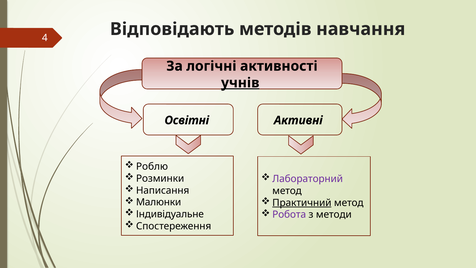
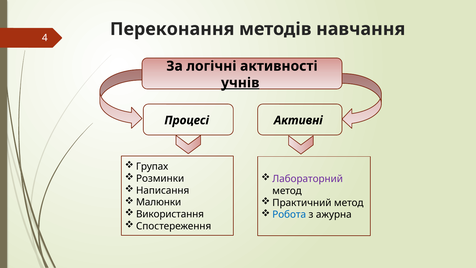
Відповідають: Відповідають -> Переконання (172, 29)
Освітні: Освітні -> Процесі (187, 120)
Роблю: Роблю -> Групах (152, 166)
Практичний underline: present -> none (302, 203)
Індивідуальне: Індивідуальне -> Використання (170, 214)
Робота colour: purple -> blue (289, 214)
методи: методи -> ажурна (334, 214)
